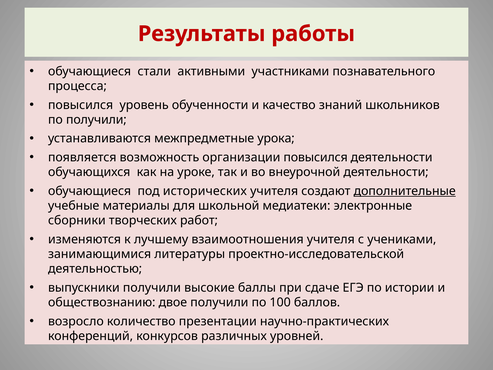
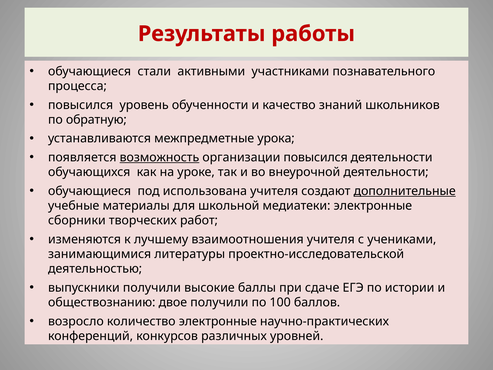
по получили: получили -> обратную (96, 120)
возможность underline: none -> present (159, 157)
исторических: исторических -> использована (205, 191)
количество презентации: презентации -> электронные (218, 321)
